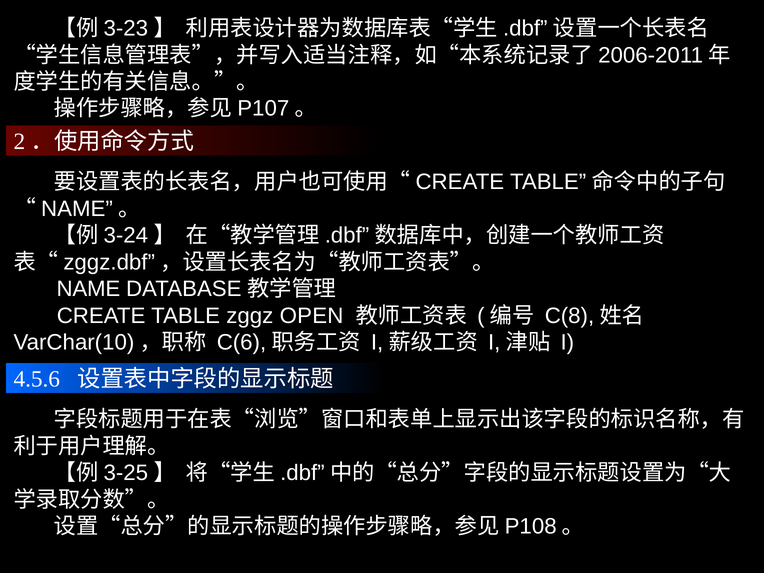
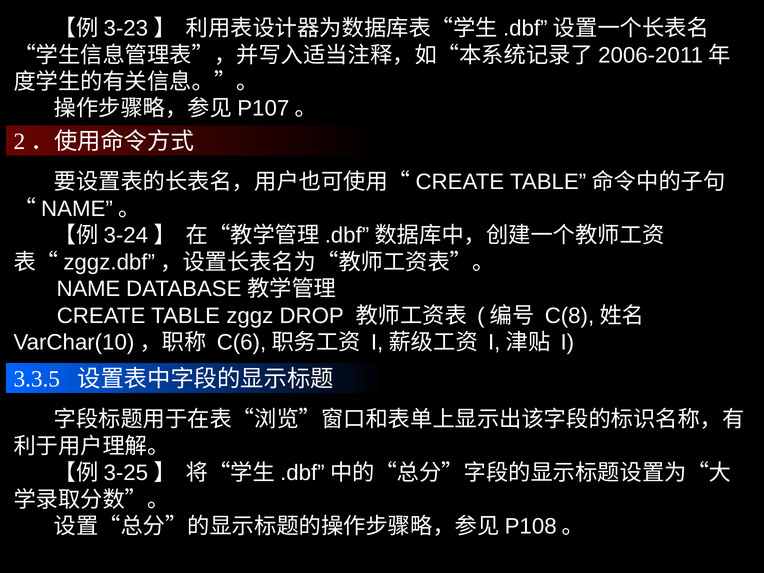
OPEN: OPEN -> DROP (312, 316)
4.5.6: 4.5.6 -> 3.3.5 (37, 379)
